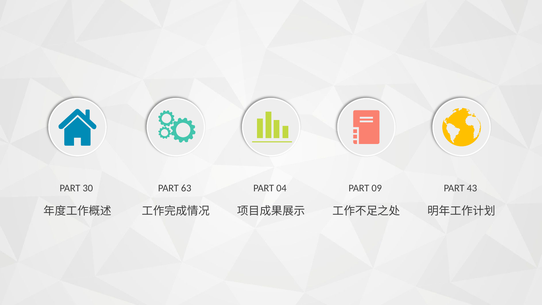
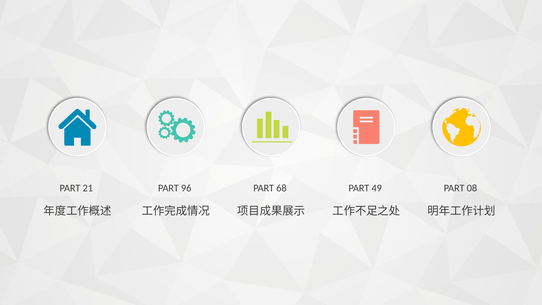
30: 30 -> 21 (88, 188)
63: 63 -> 96 (186, 188)
04: 04 -> 68 (281, 188)
09: 09 -> 49 (377, 188)
43: 43 -> 08 (472, 188)
